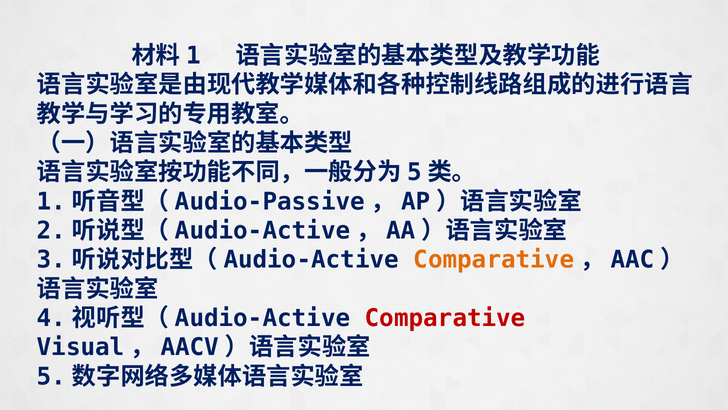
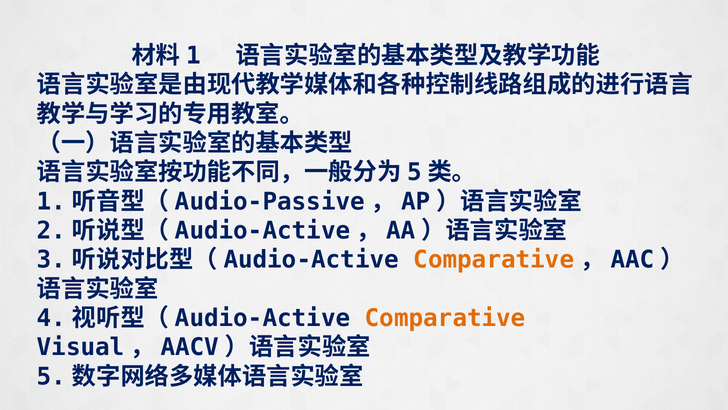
Comparative colour: red -> orange (445, 318)
